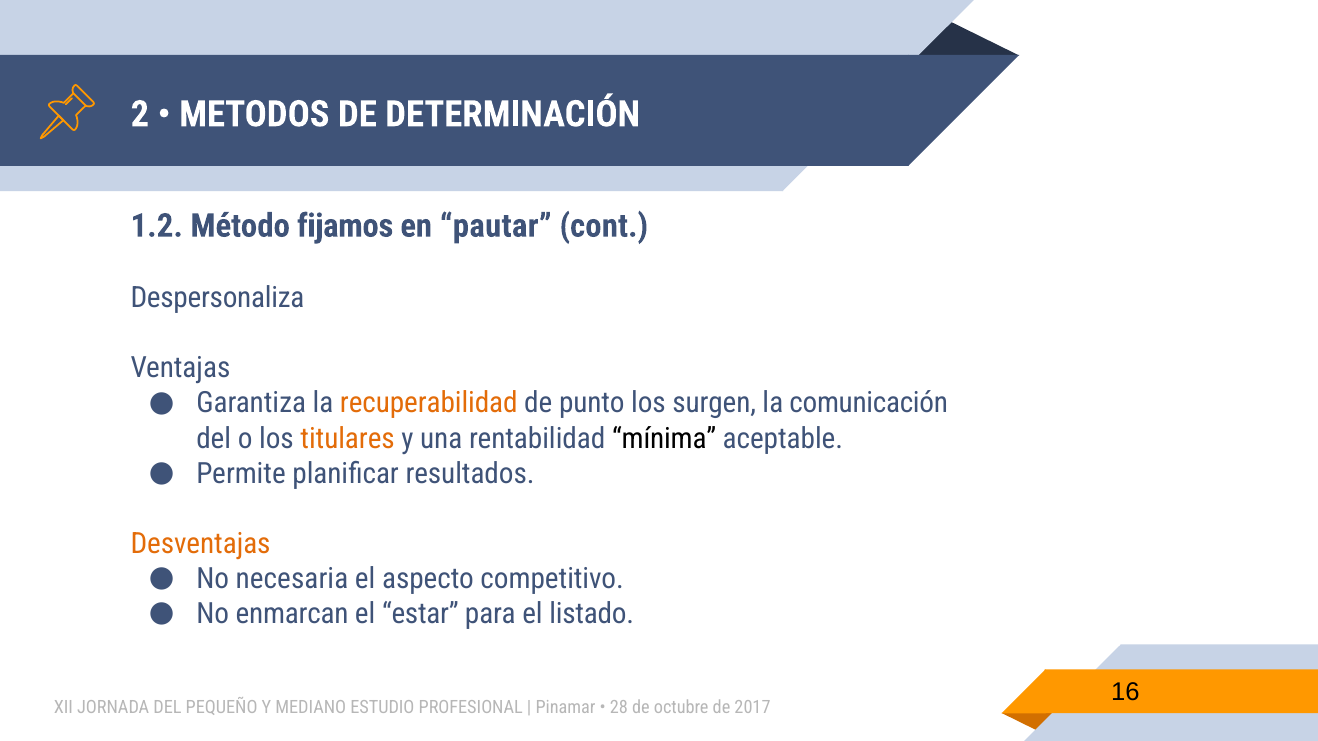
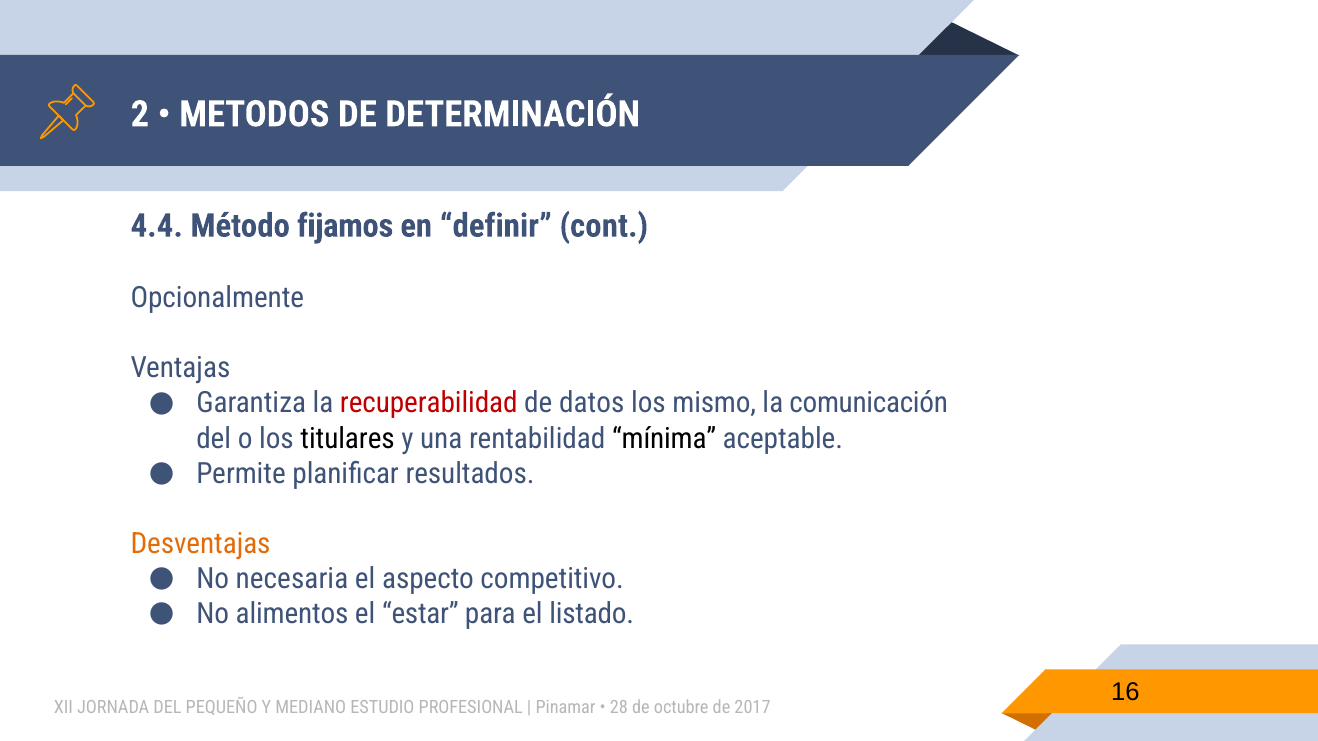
1.2: 1.2 -> 4.4 (157, 226)
pautar: pautar -> definir (496, 226)
Despersonaliza: Despersonaliza -> Opcionalmente (217, 298)
recuperabilidad colour: orange -> red (429, 404)
punto: punto -> datos (592, 404)
surgen: surgen -> mismo (714, 404)
titulares colour: orange -> black (348, 439)
enmarcan: enmarcan -> alimentos (292, 614)
